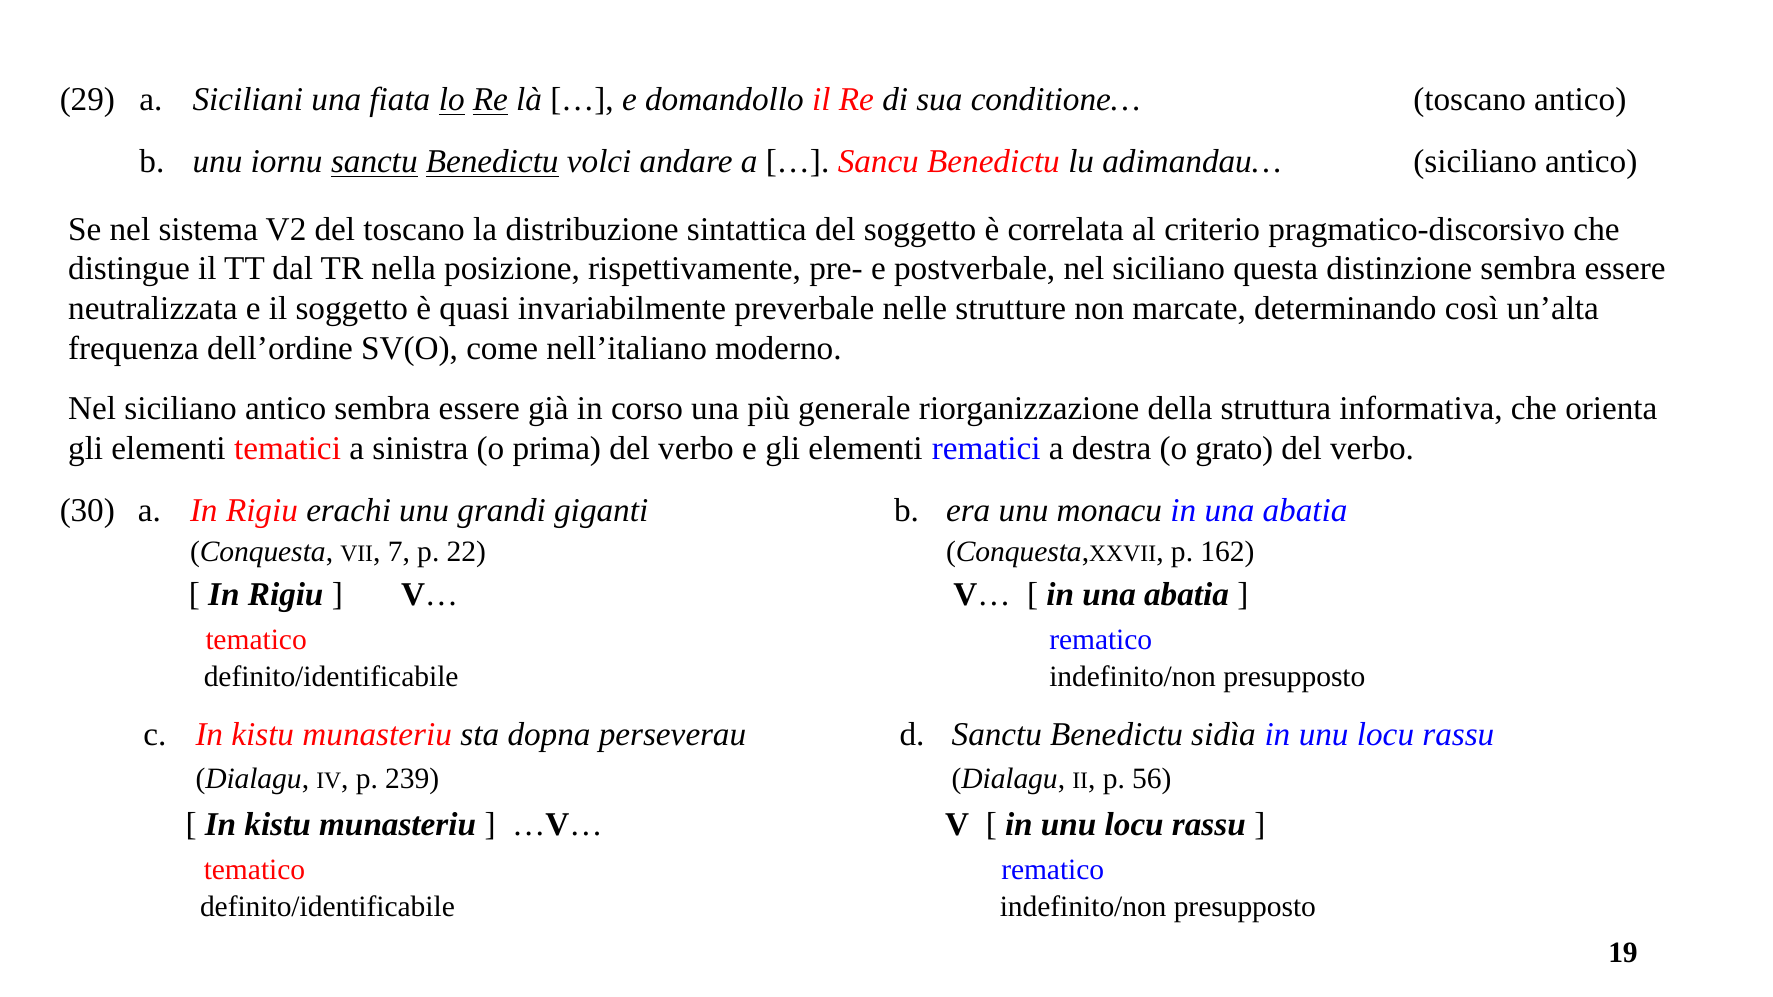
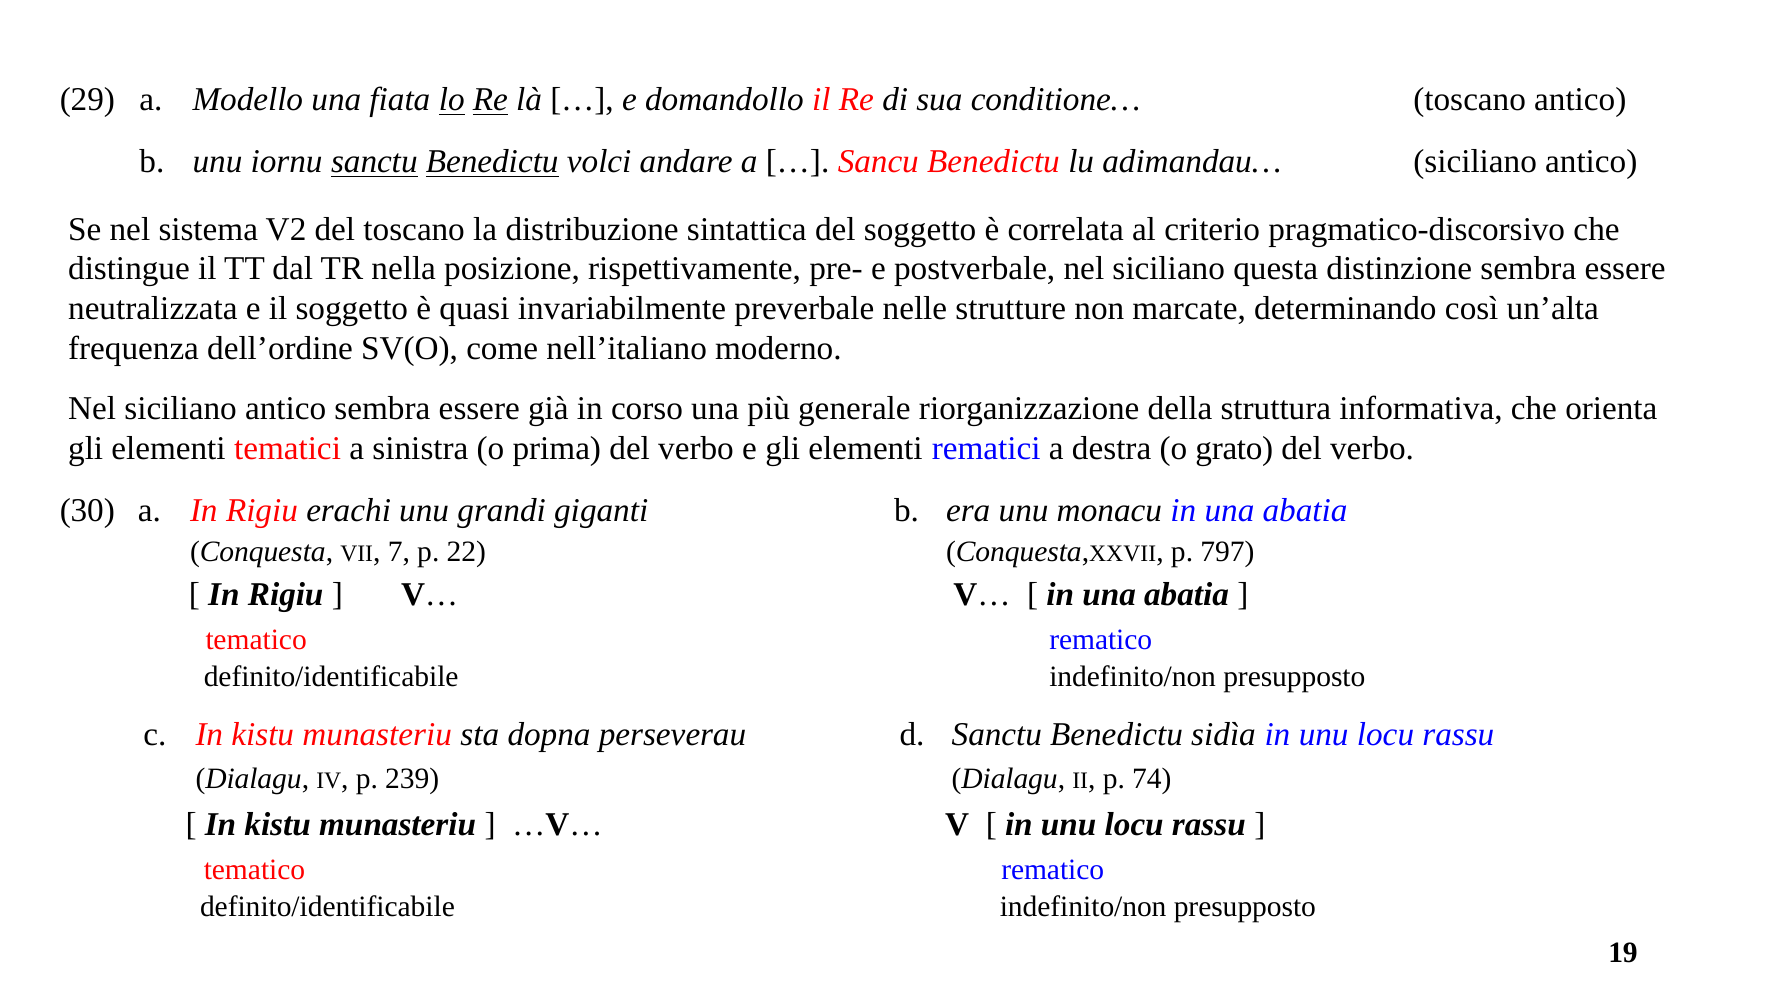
Siciliani: Siciliani -> Modello (248, 100)
162: 162 -> 797 (1227, 552)
56: 56 -> 74 (1152, 779)
